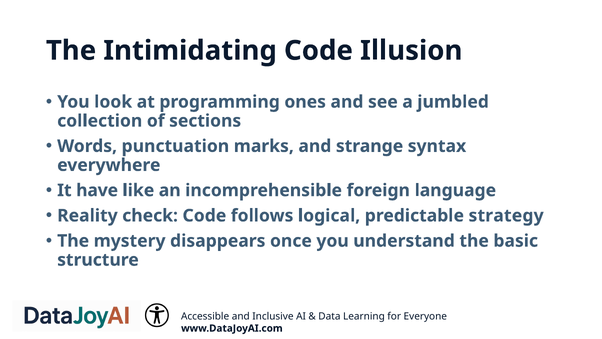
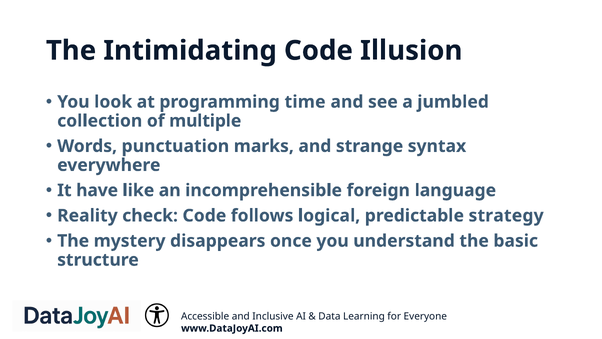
ones: ones -> time (305, 102)
sections: sections -> multiple (205, 121)
